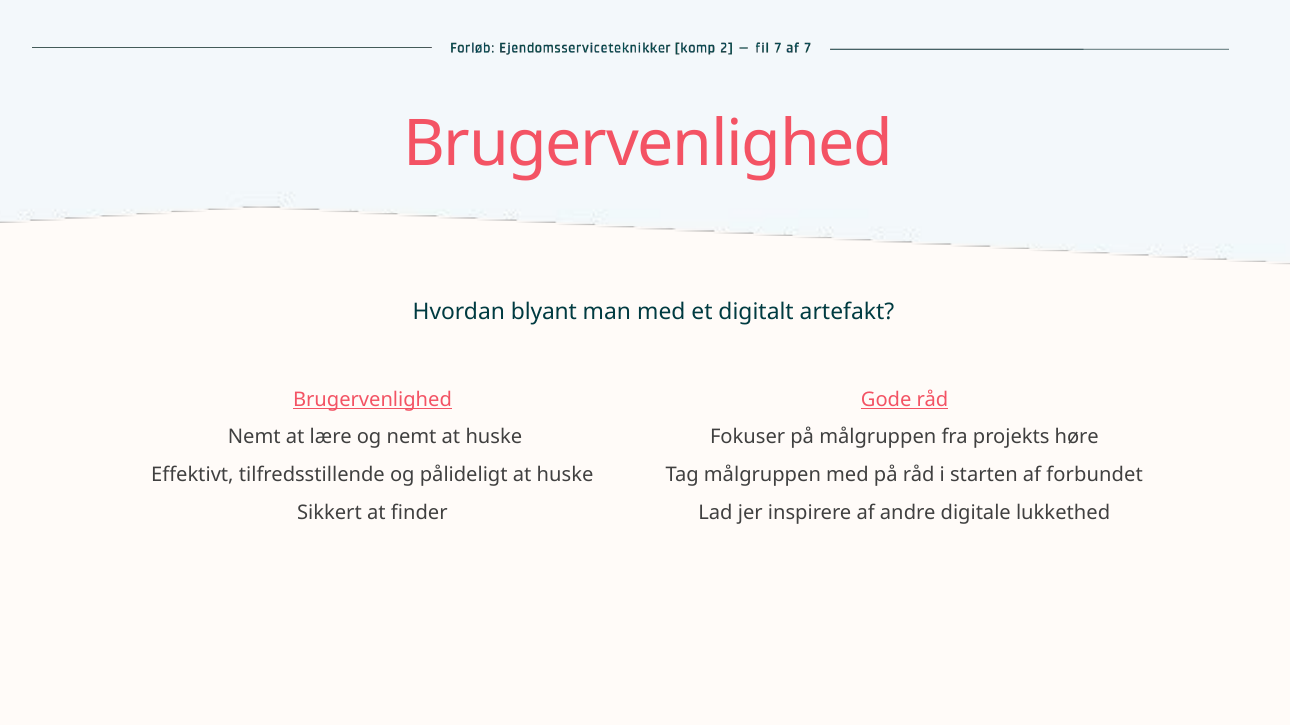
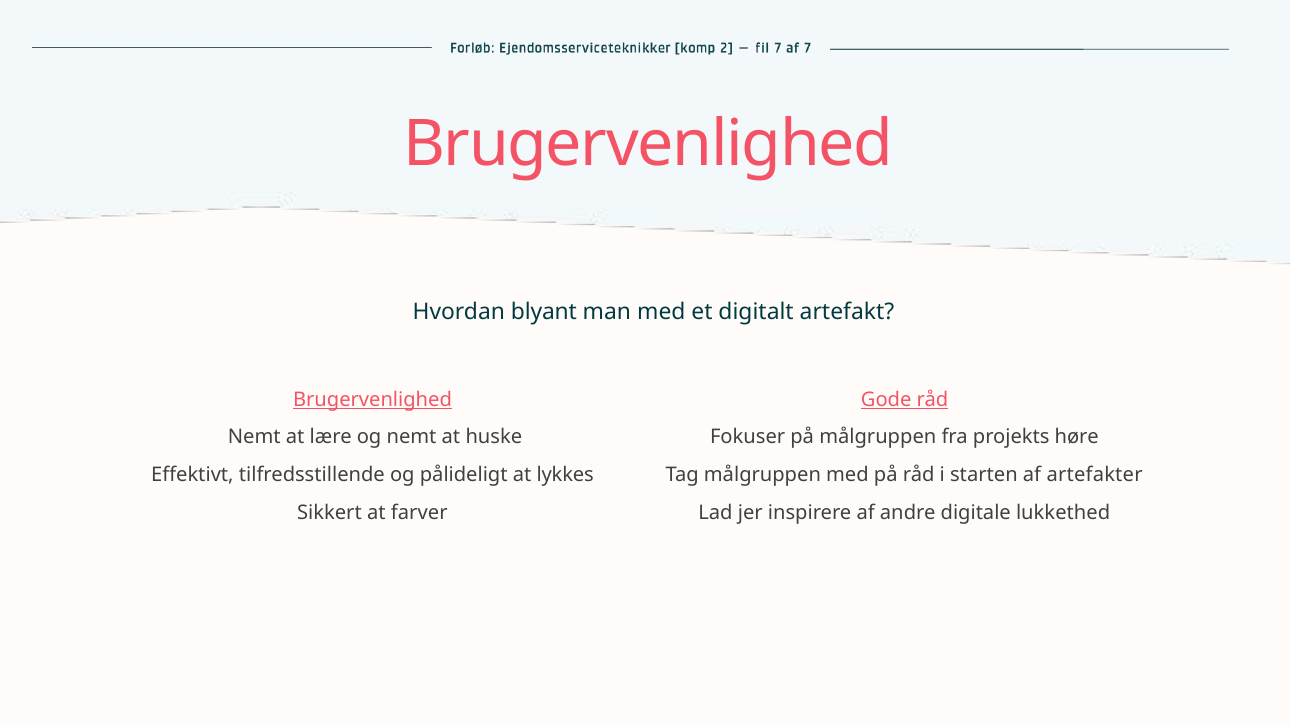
forbundet: forbundet -> artefakter (1095, 475)
pålideligt at huske: huske -> lykkes (565, 476)
finder: finder -> farver (419, 513)
